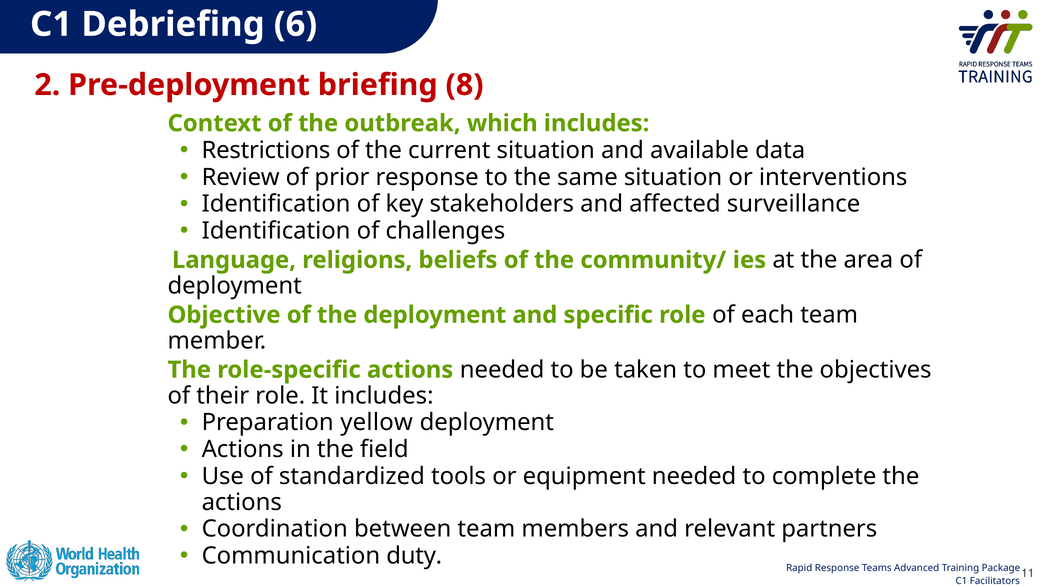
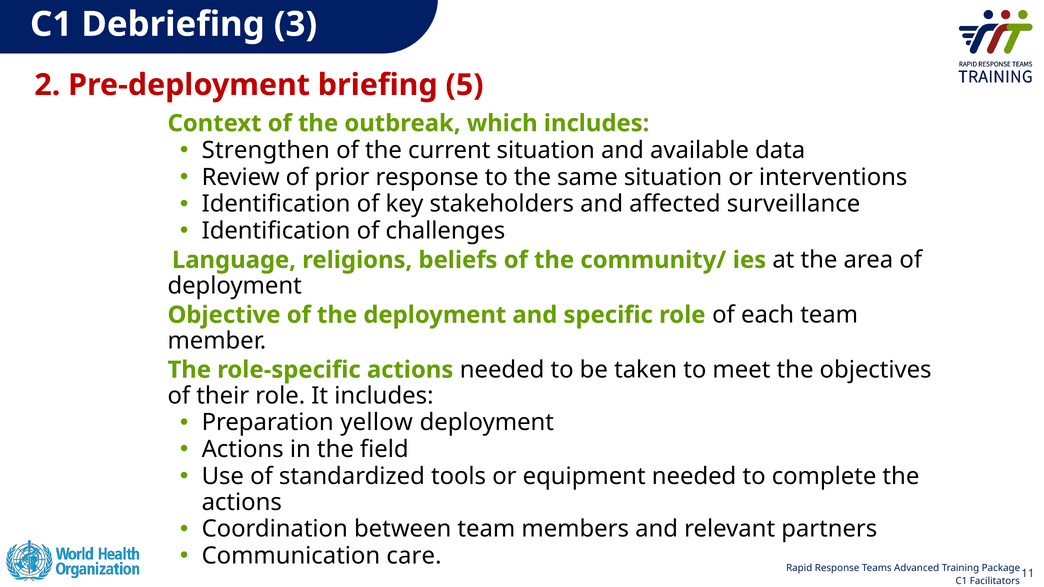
6: 6 -> 3 (295, 24)
8: 8 -> 5 (465, 85)
Restrictions: Restrictions -> Strengthen (266, 150)
duty: duty -> care (414, 556)
